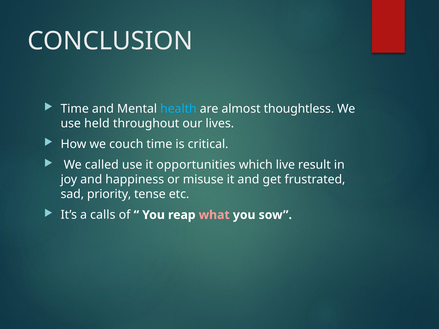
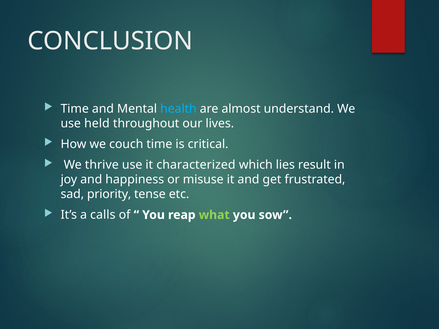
thoughtless: thoughtless -> understand (299, 109)
called: called -> thrive (102, 165)
opportunities: opportunities -> characterized (196, 165)
live: live -> lies (285, 165)
what colour: pink -> light green (214, 215)
